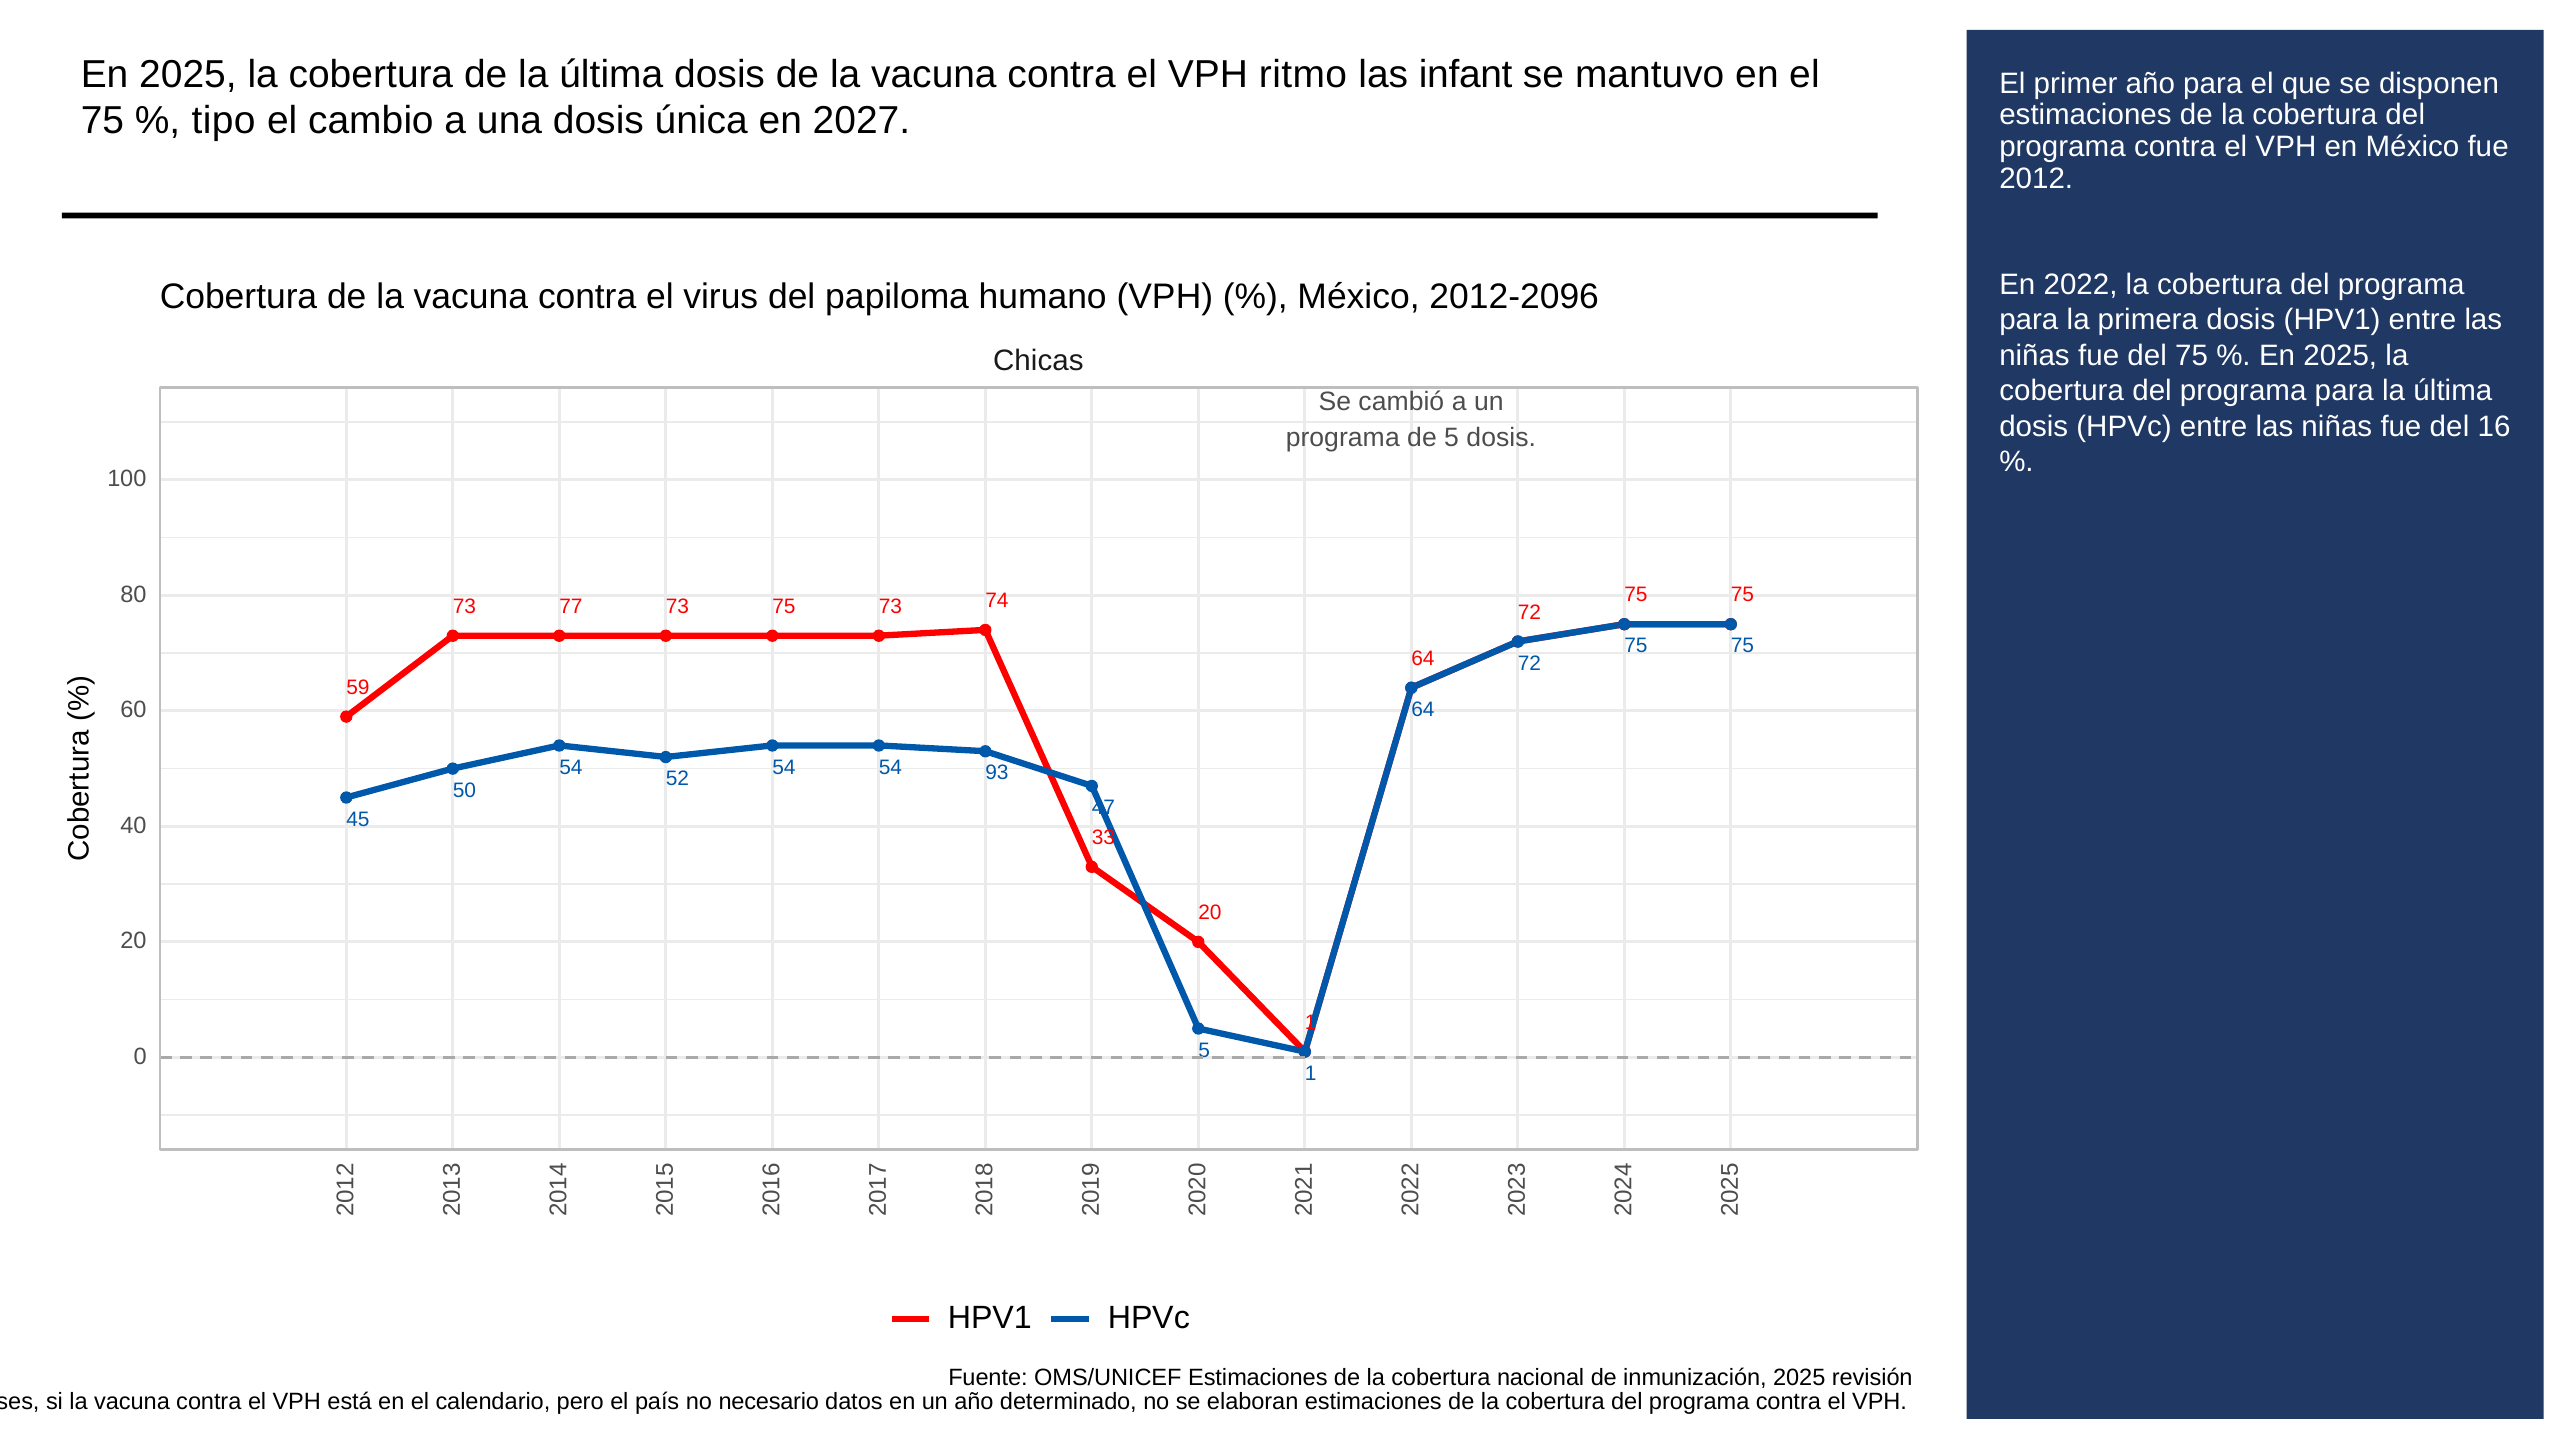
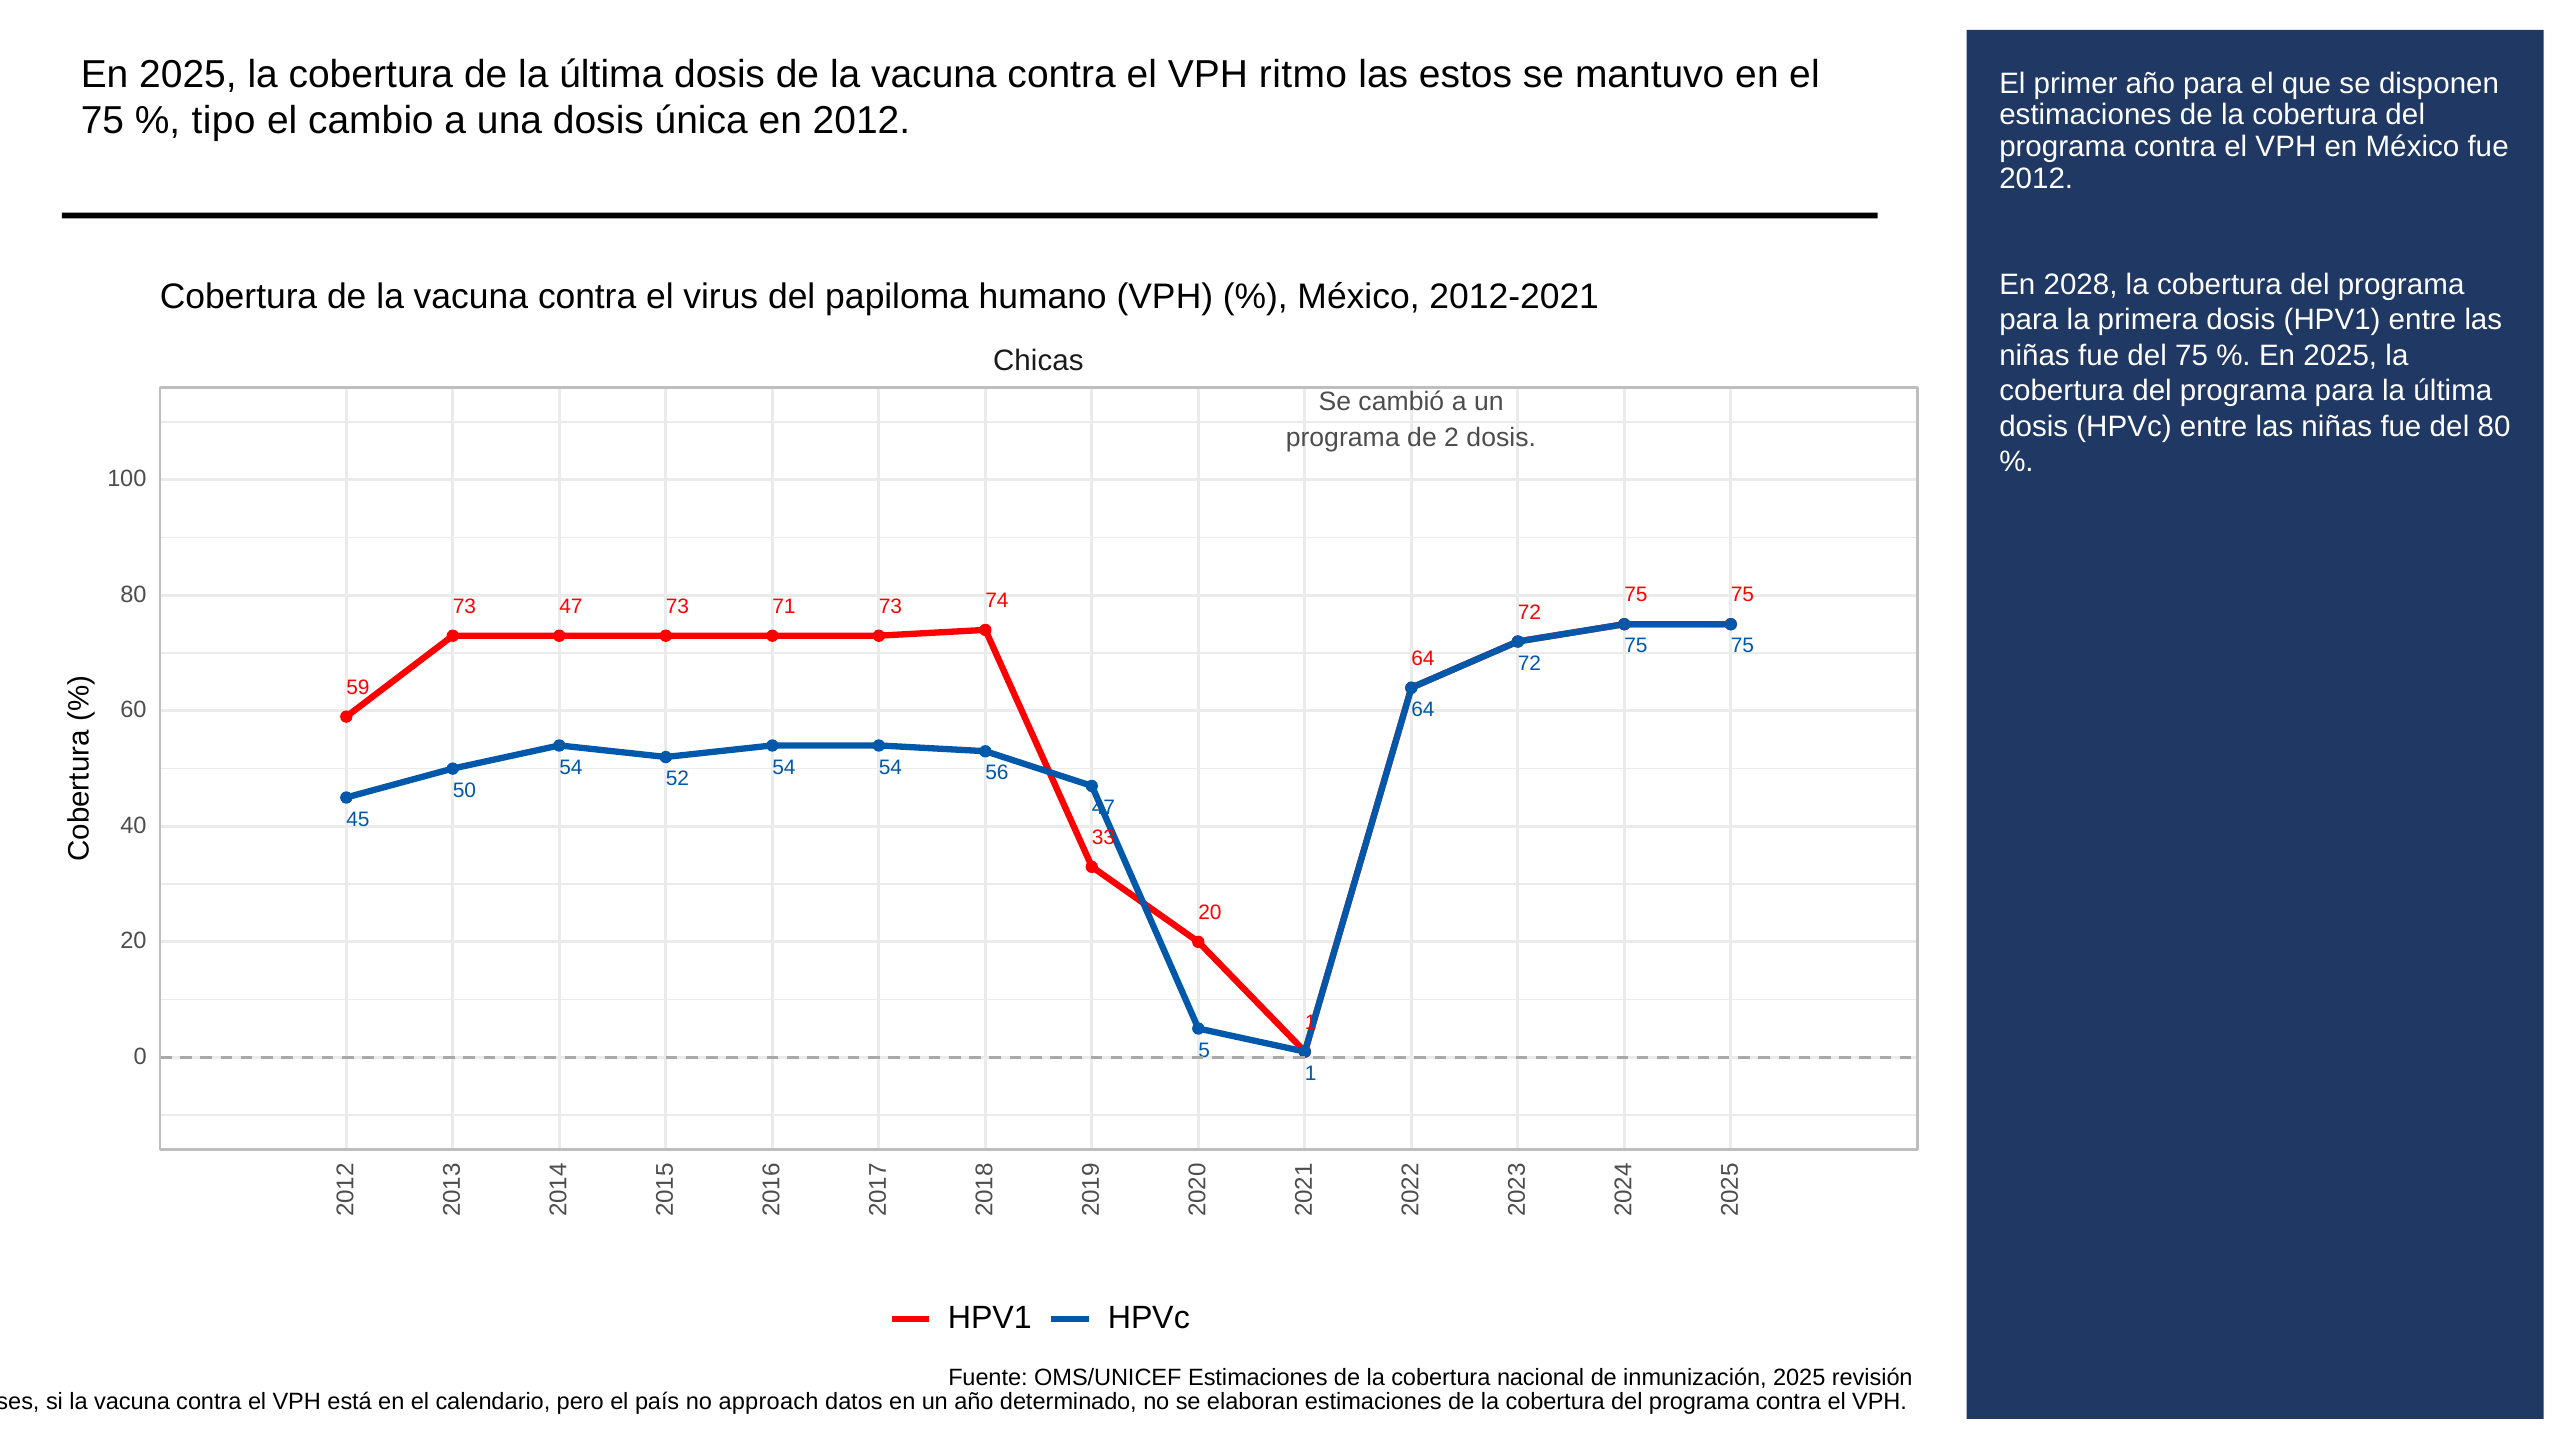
infant: infant -> estos (1465, 74)
en 2027: 2027 -> 2012 (861, 121)
2022: 2022 -> 2028 (2081, 285)
2012-2096: 2012-2096 -> 2012-2021 (1514, 297)
del 16: 16 -> 80 (2494, 426)
de 5: 5 -> 2 (1452, 438)
73 77: 77 -> 47 (571, 606)
73 75: 75 -> 71 (784, 606)
93: 93 -> 56 (997, 773)
necesario: necesario -> approach (769, 1402)
